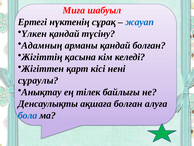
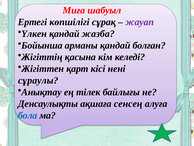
нүктенің: нүктенің -> көпшілігі (70, 22)
жауап colour: blue -> purple (140, 22)
түсіну: түсіну -> жазба (98, 34)
Адамның: Адамның -> Бойынша (42, 45)
ақшаға болған: болған -> сенсең (128, 103)
